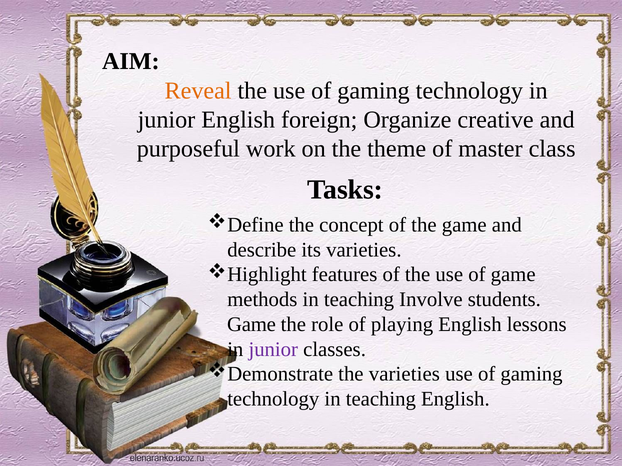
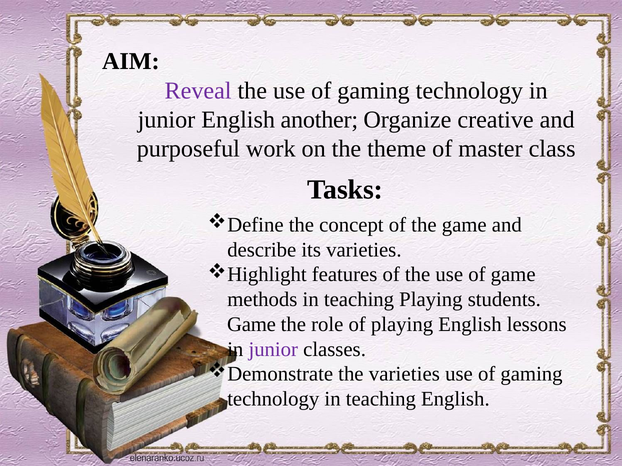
Reveal colour: orange -> purple (198, 91)
foreign: foreign -> another (319, 120)
teaching Involve: Involve -> Playing (431, 300)
